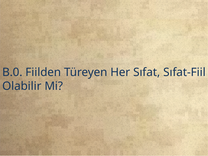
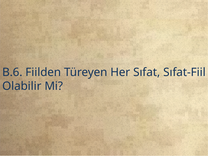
B.0: B.0 -> B.6 (12, 72)
